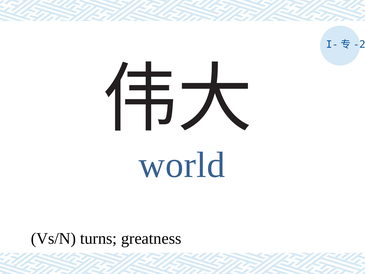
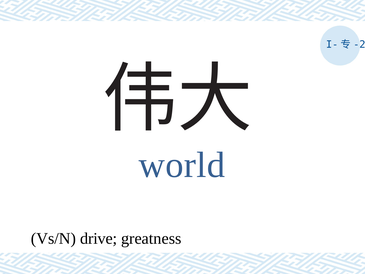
turns: turns -> drive (99, 238)
